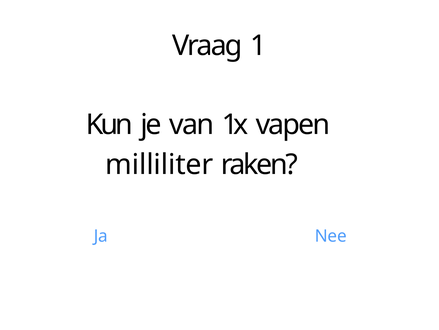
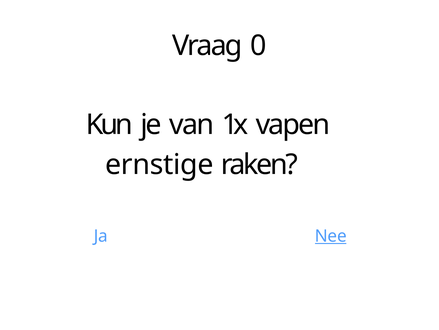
1: 1 -> 0 (258, 46)
milliliter: milliliter -> ernstige (159, 164)
Nee underline: none -> present (331, 236)
